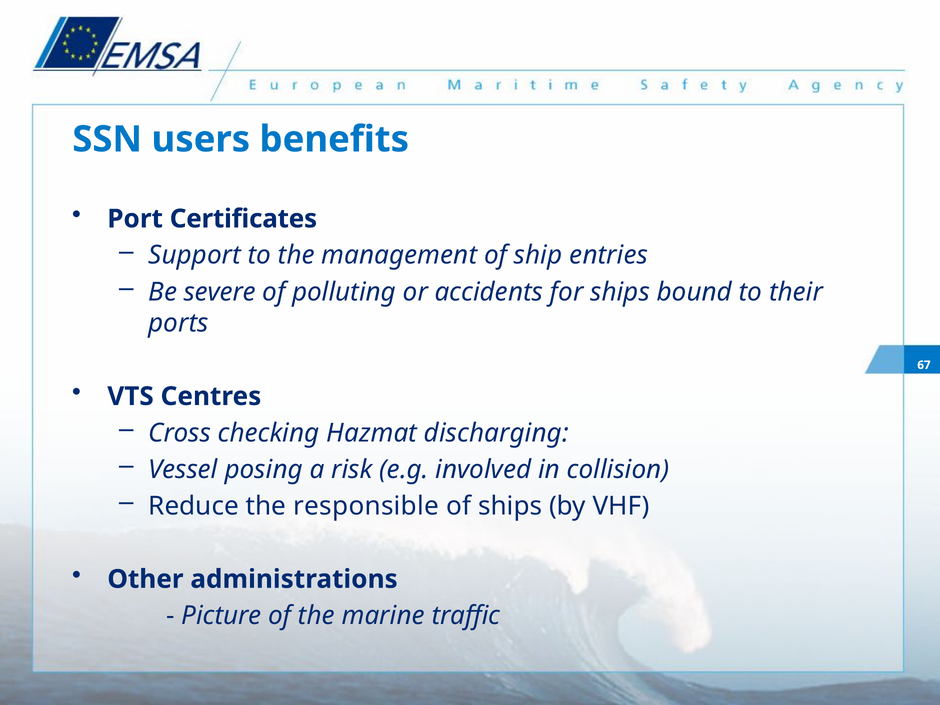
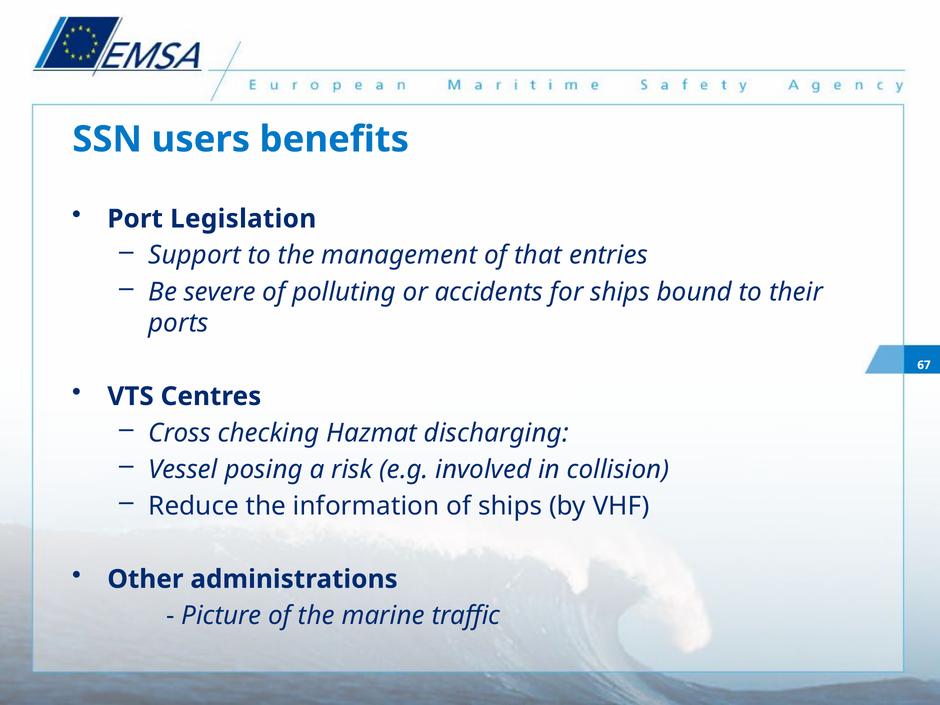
Certificates: Certificates -> Legislation (243, 219)
ship: ship -> that (538, 255)
responsible: responsible -> information (366, 506)
